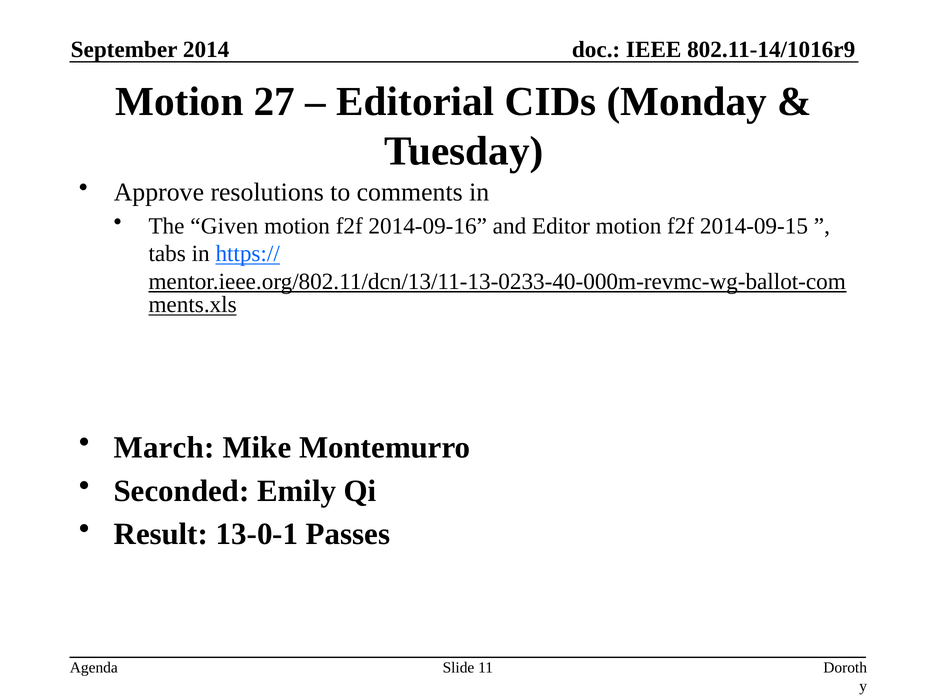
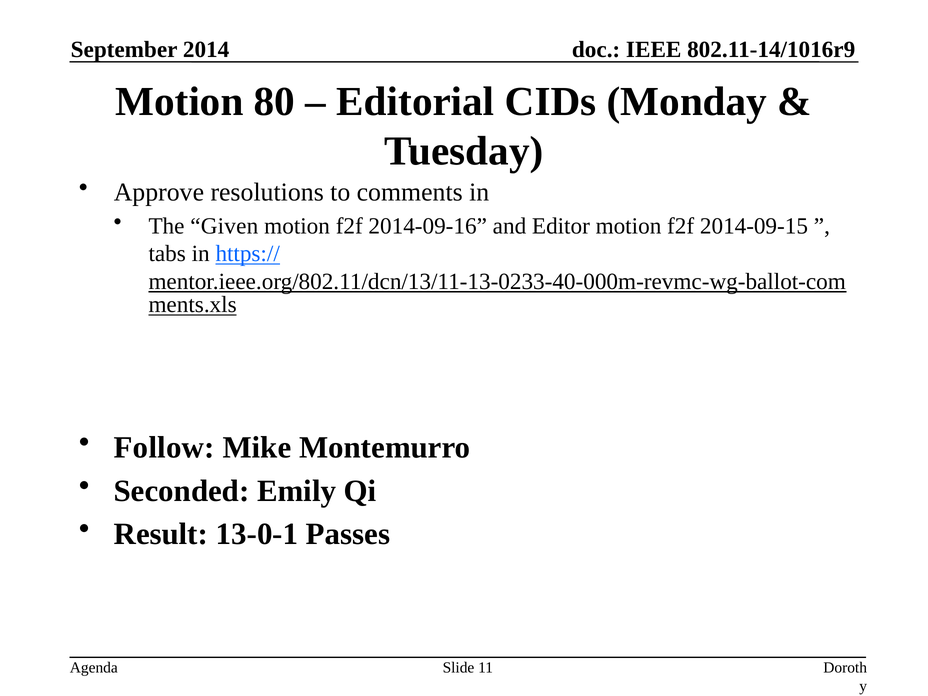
27: 27 -> 80 (274, 102)
March: March -> Follow (164, 448)
